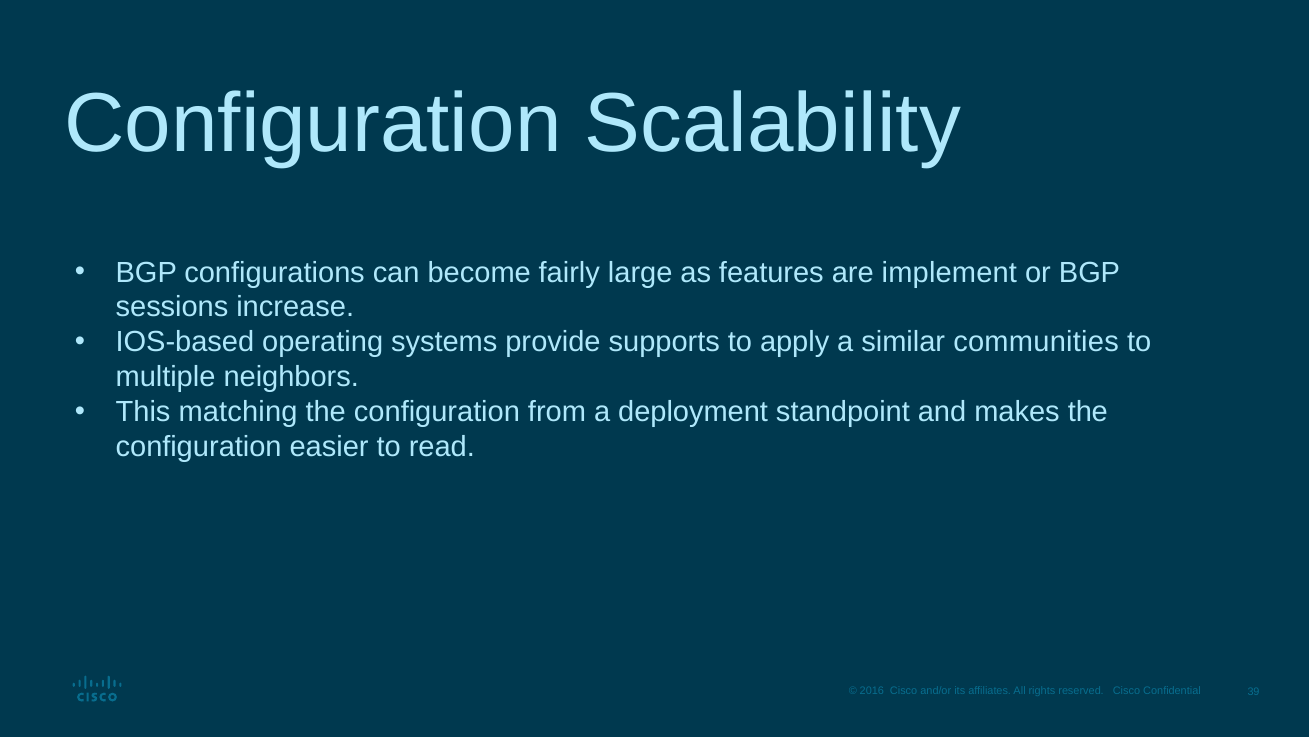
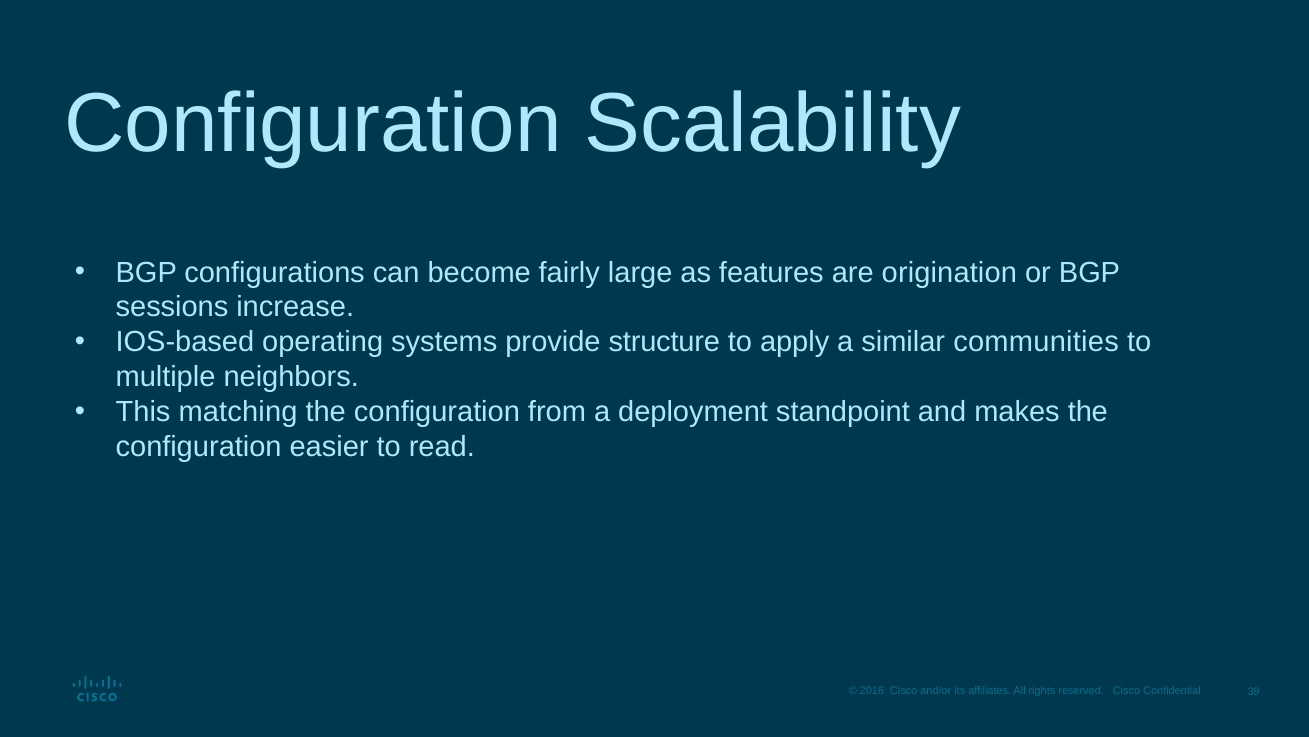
implement: implement -> origination (949, 272)
supports: supports -> structure (664, 342)
